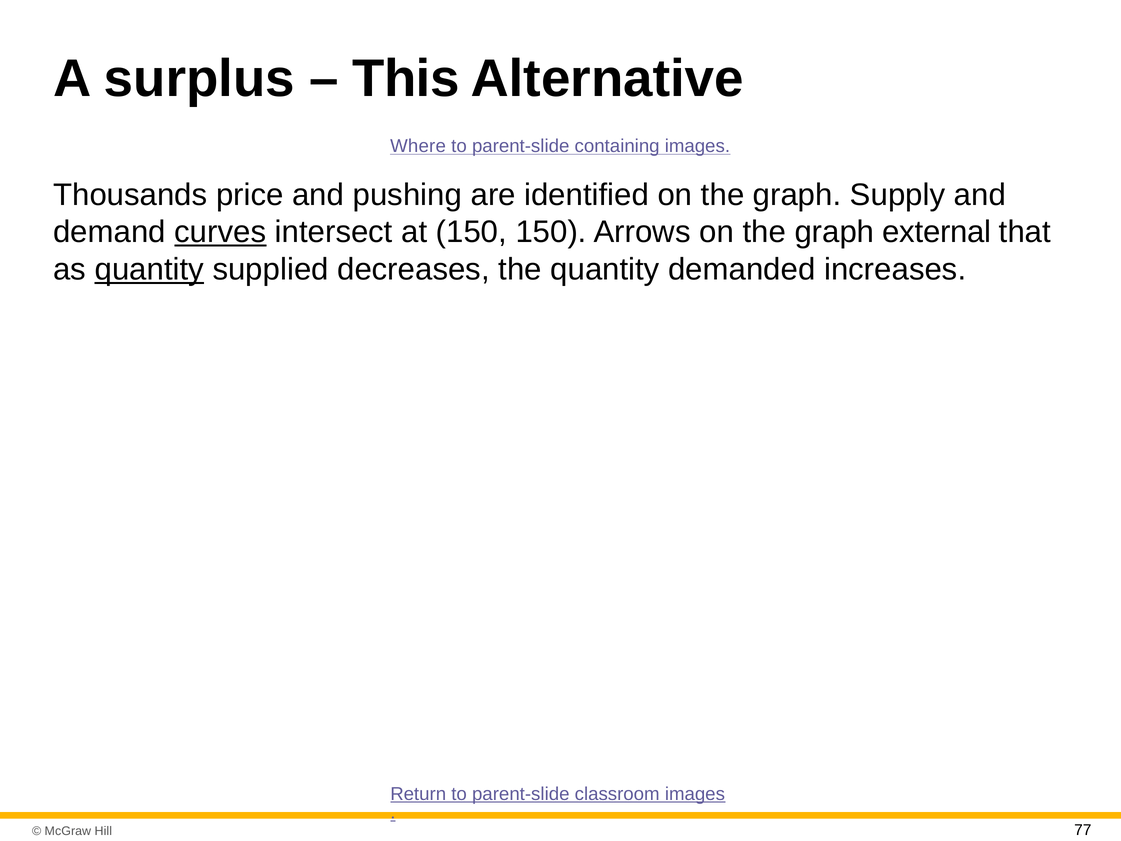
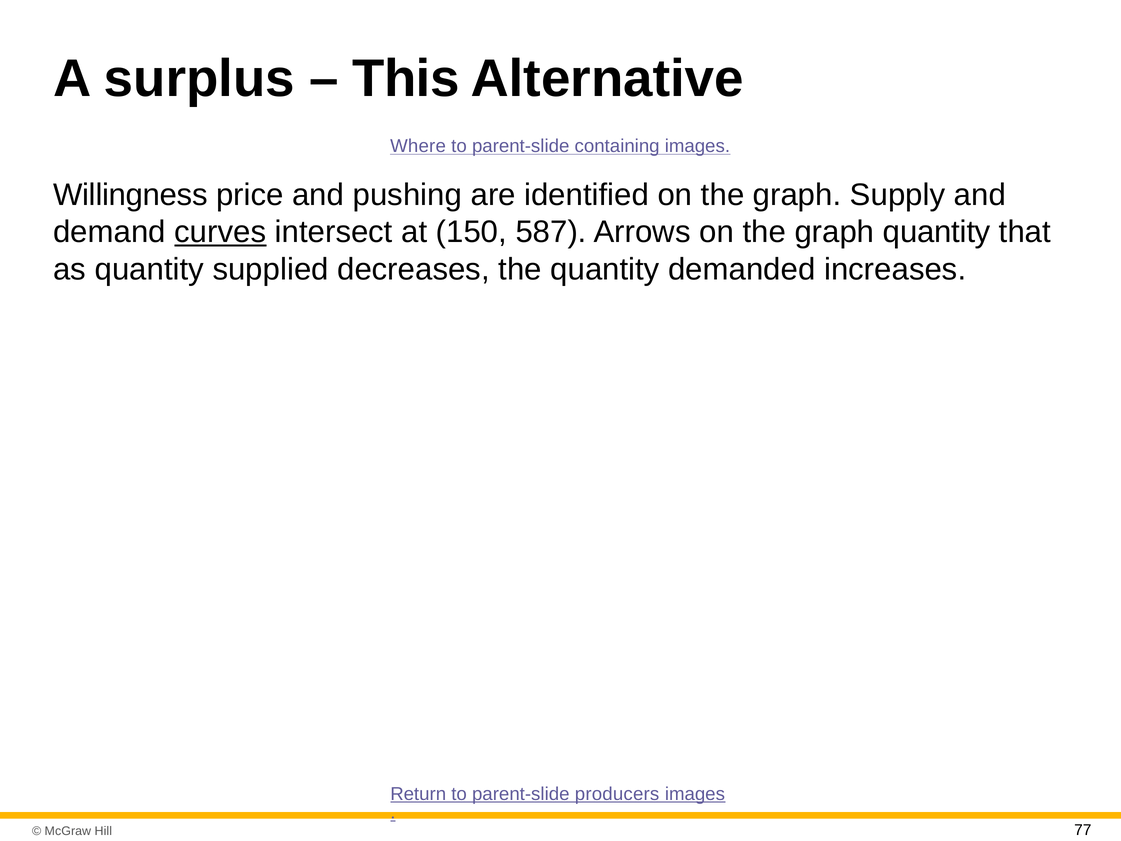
Thousands: Thousands -> Willingness (130, 195)
150 150: 150 -> 587 (551, 232)
graph external: external -> quantity (937, 232)
quantity underline: present -> none (149, 270)
classroom: classroom -> producers (617, 794)
